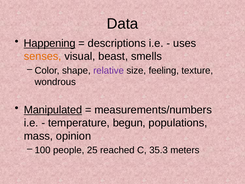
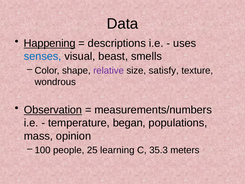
senses colour: orange -> blue (43, 56)
feeling: feeling -> satisfy (164, 70)
Manipulated: Manipulated -> Observation (53, 110)
begun: begun -> began (129, 123)
reached: reached -> learning (117, 150)
